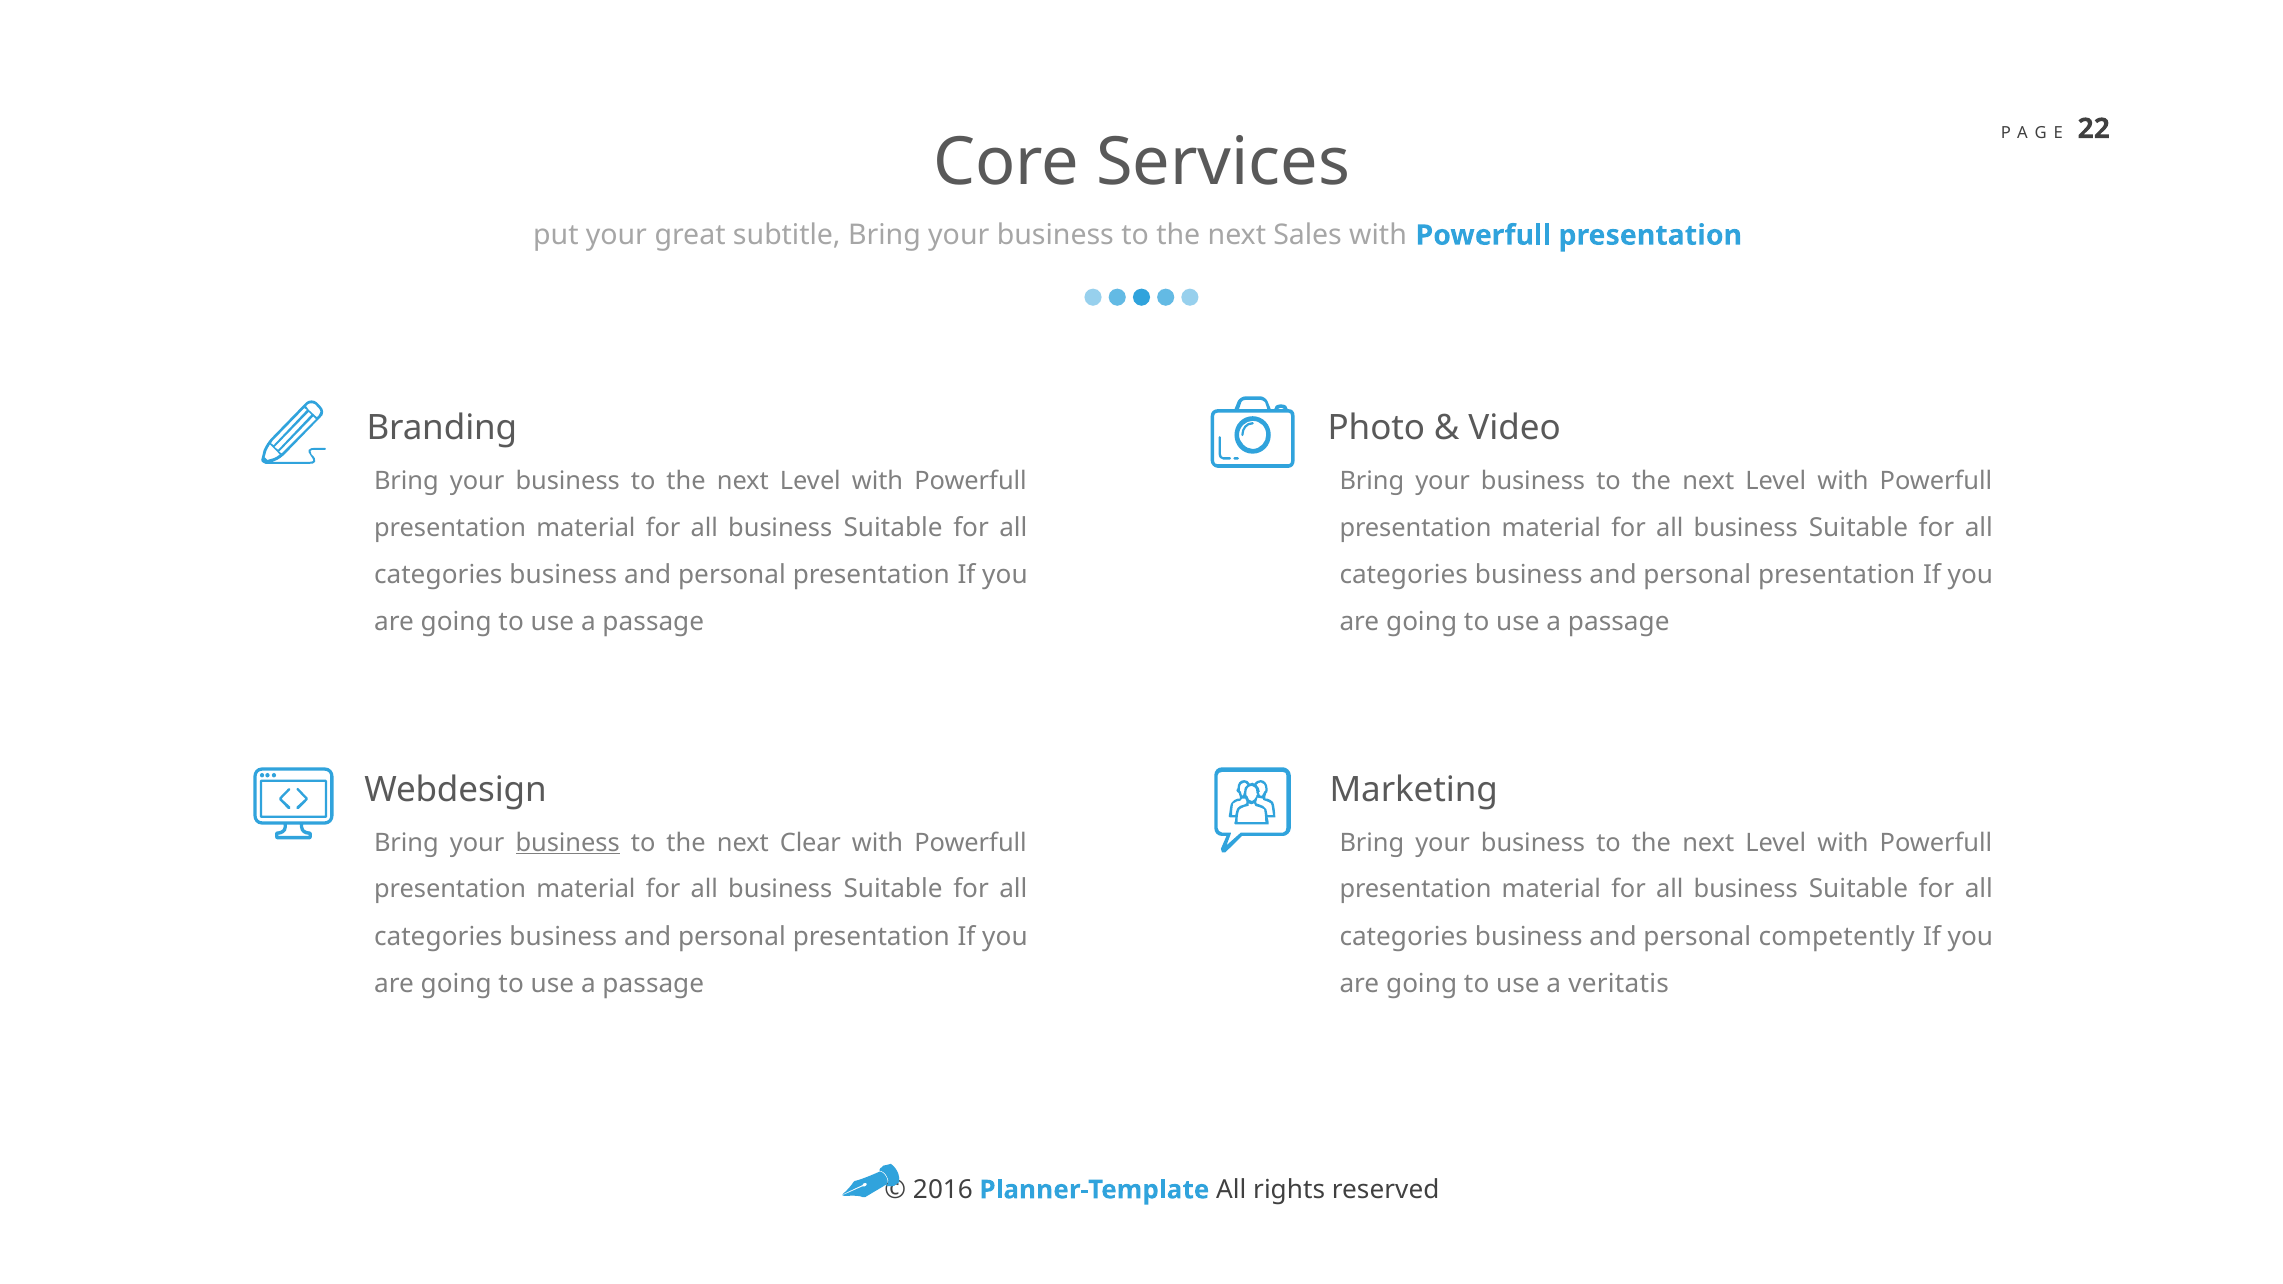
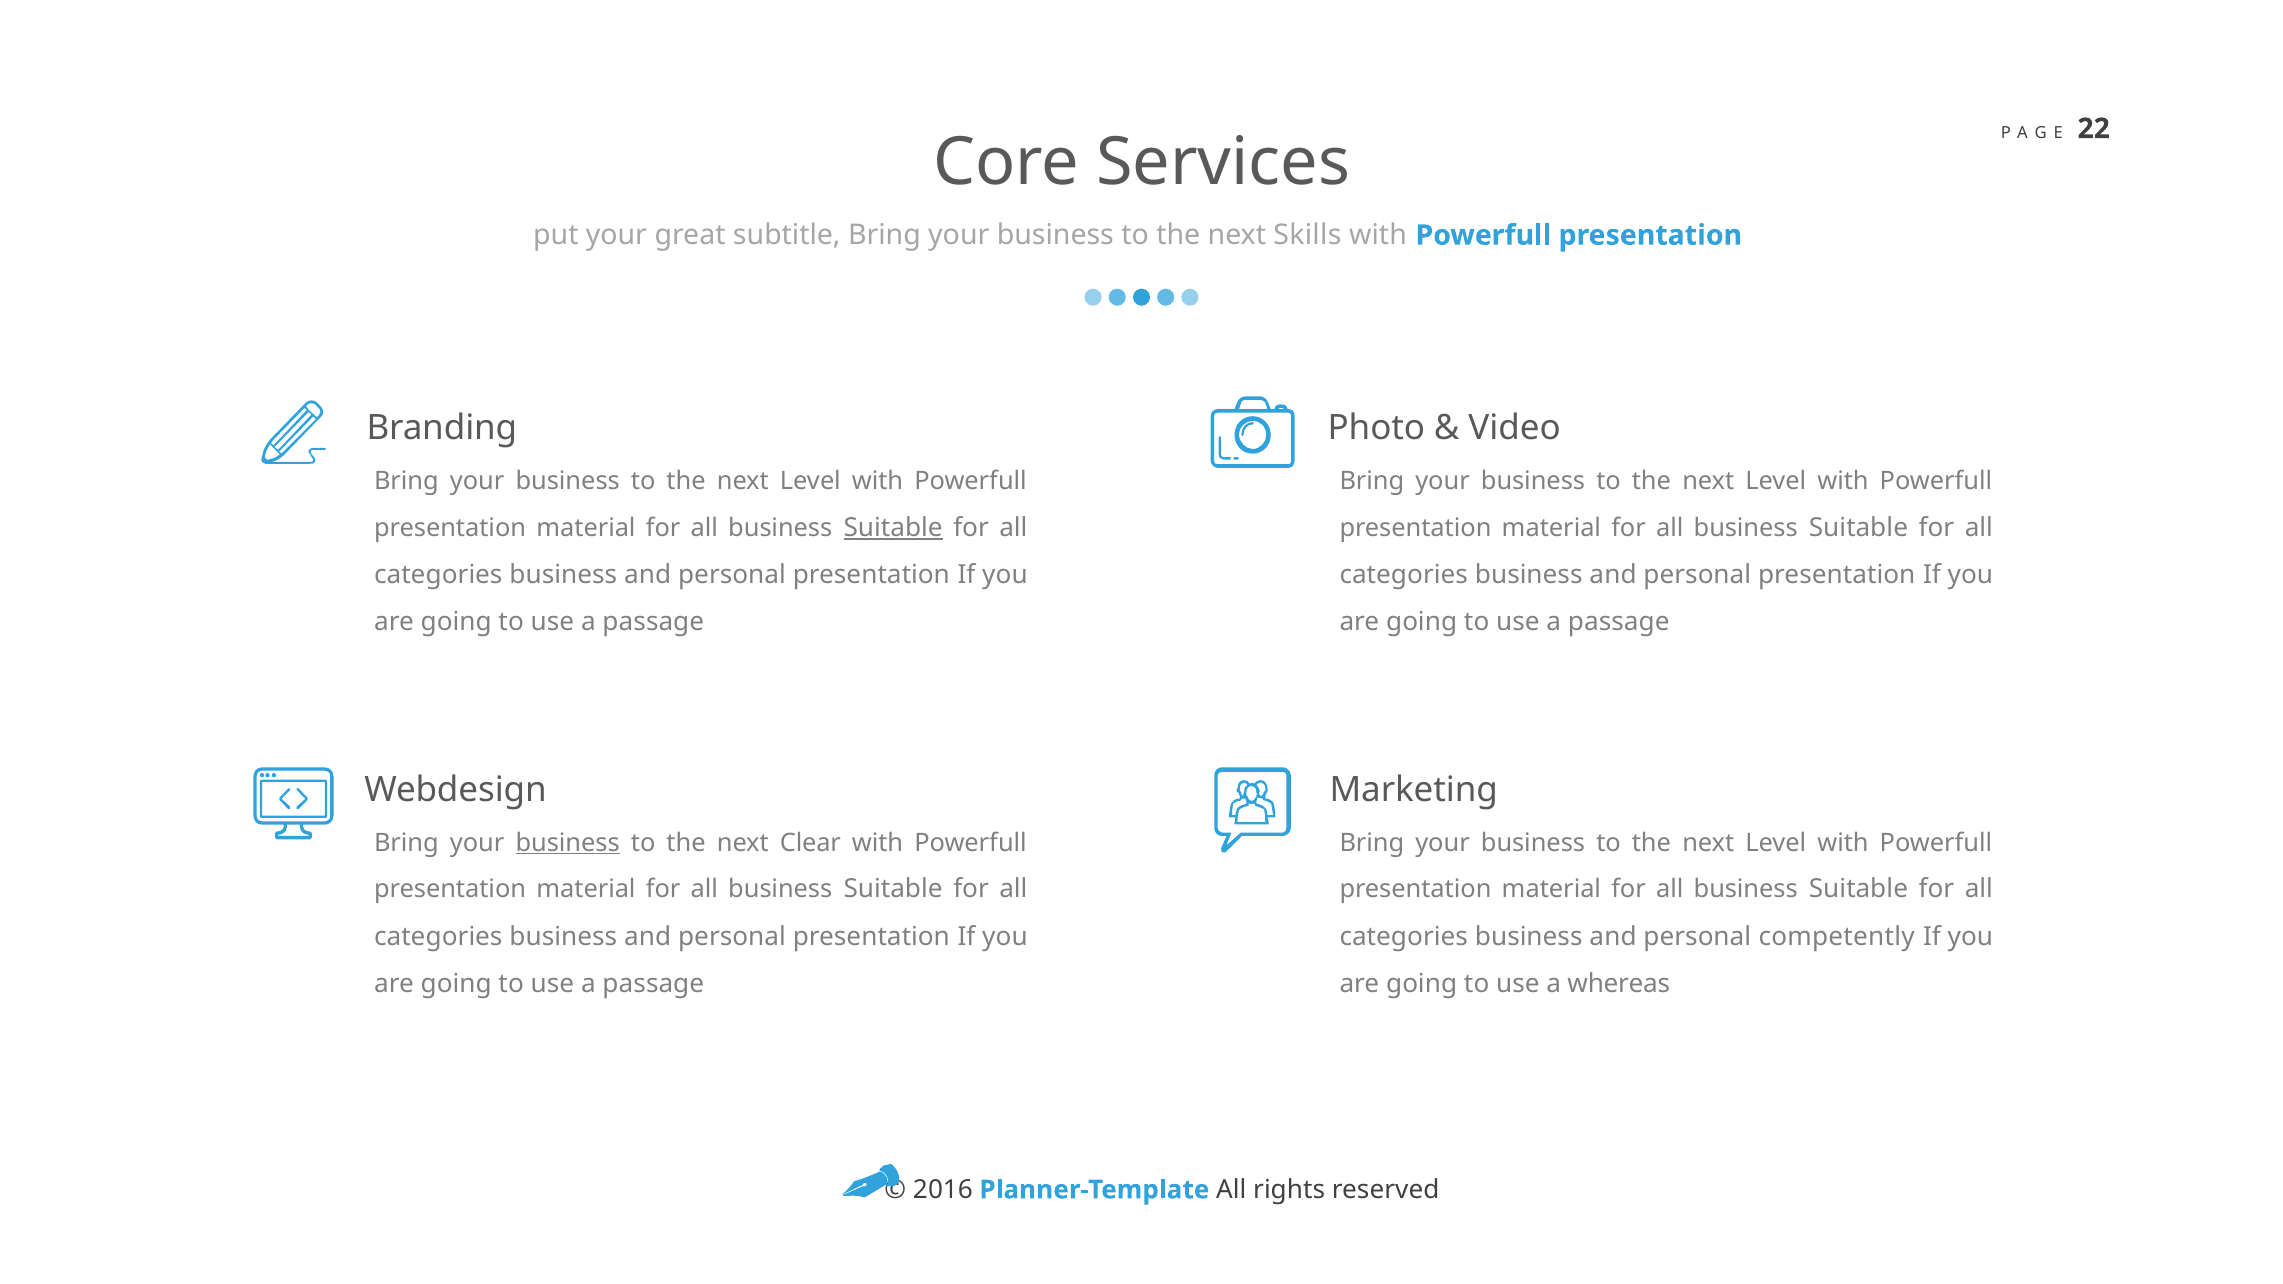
Sales: Sales -> Skills (1307, 235)
Suitable underline: none -> present (893, 528)
veritatis: veritatis -> whereas (1619, 984)
